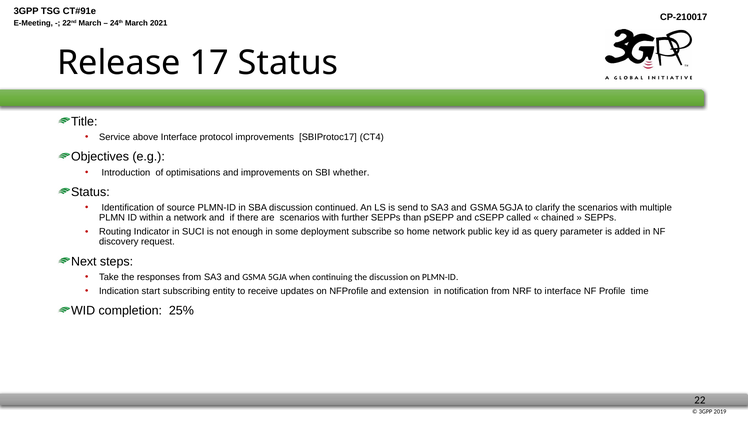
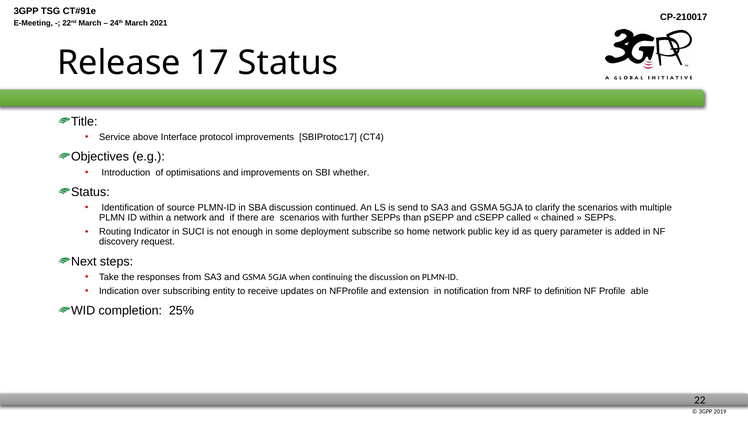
start: start -> over (151, 291)
to interface: interface -> definition (563, 291)
time: time -> able (640, 291)
